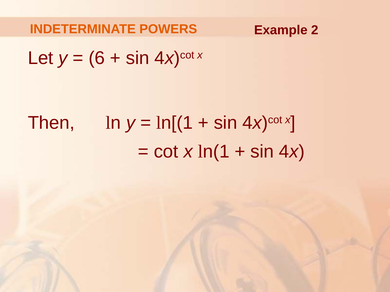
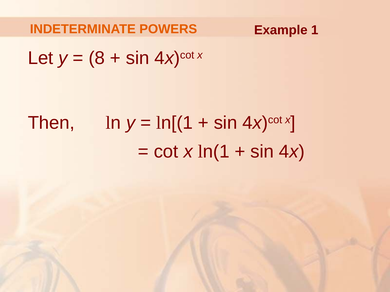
2: 2 -> 1 (315, 30)
6: 6 -> 8 (97, 58)
